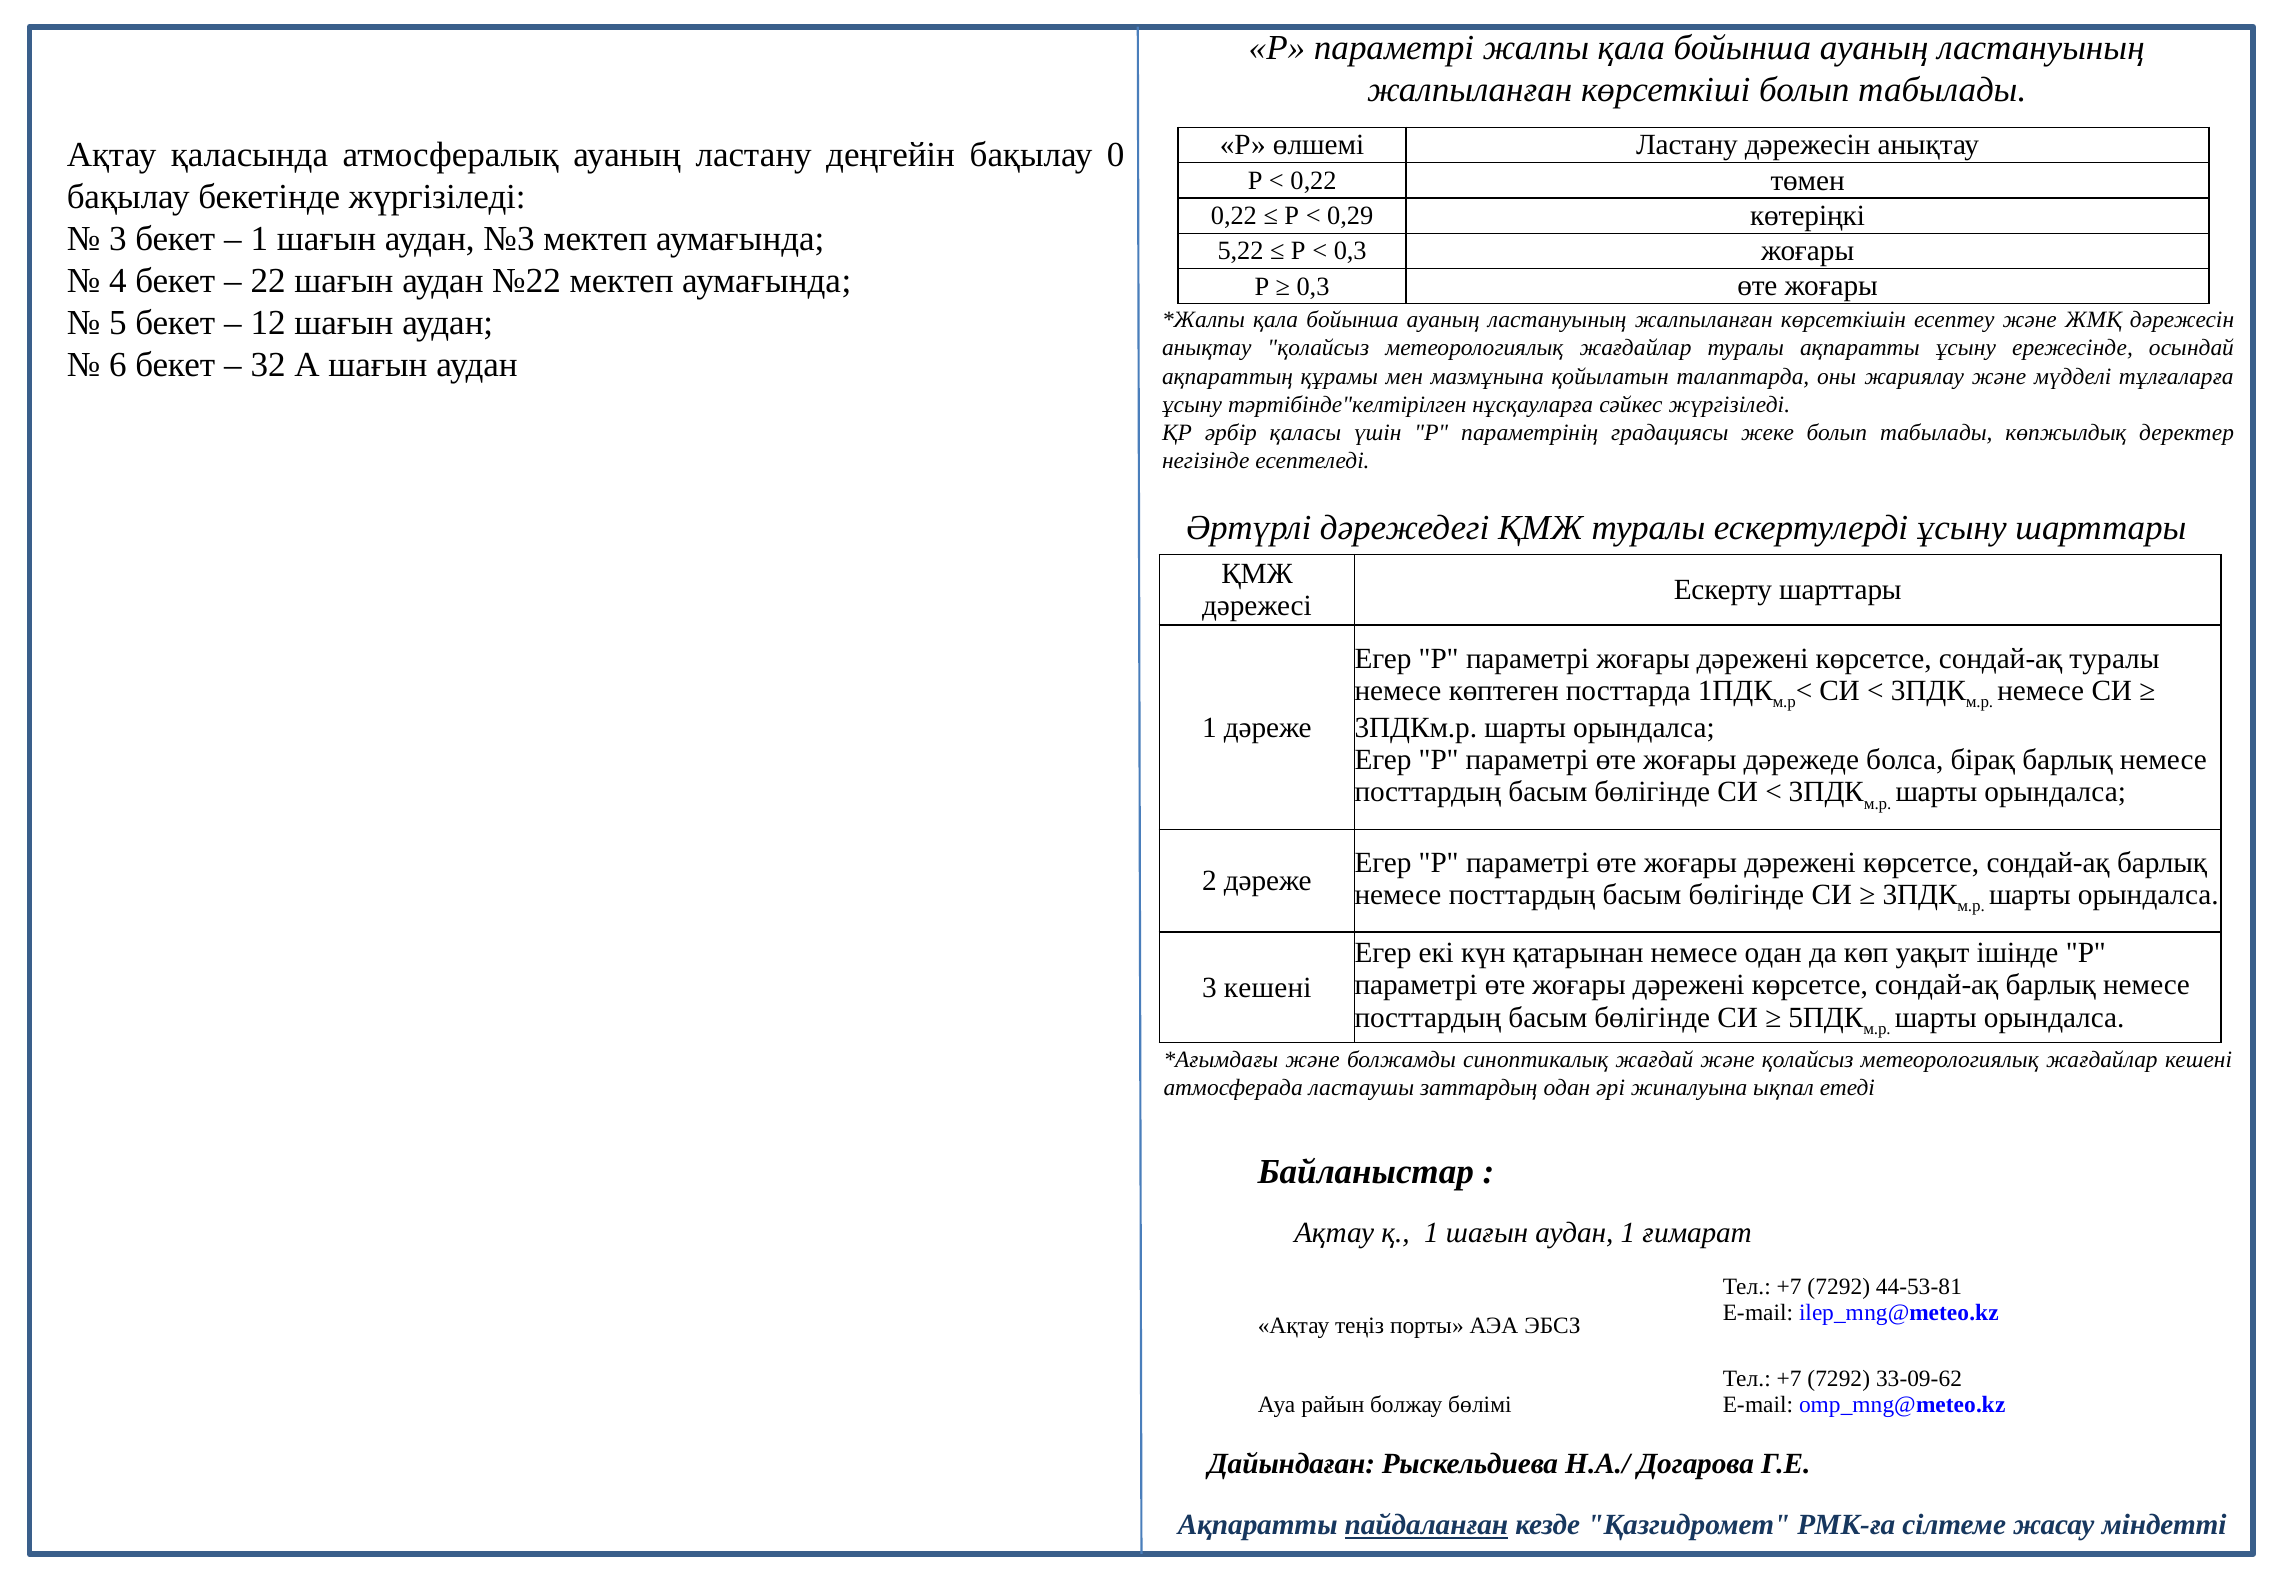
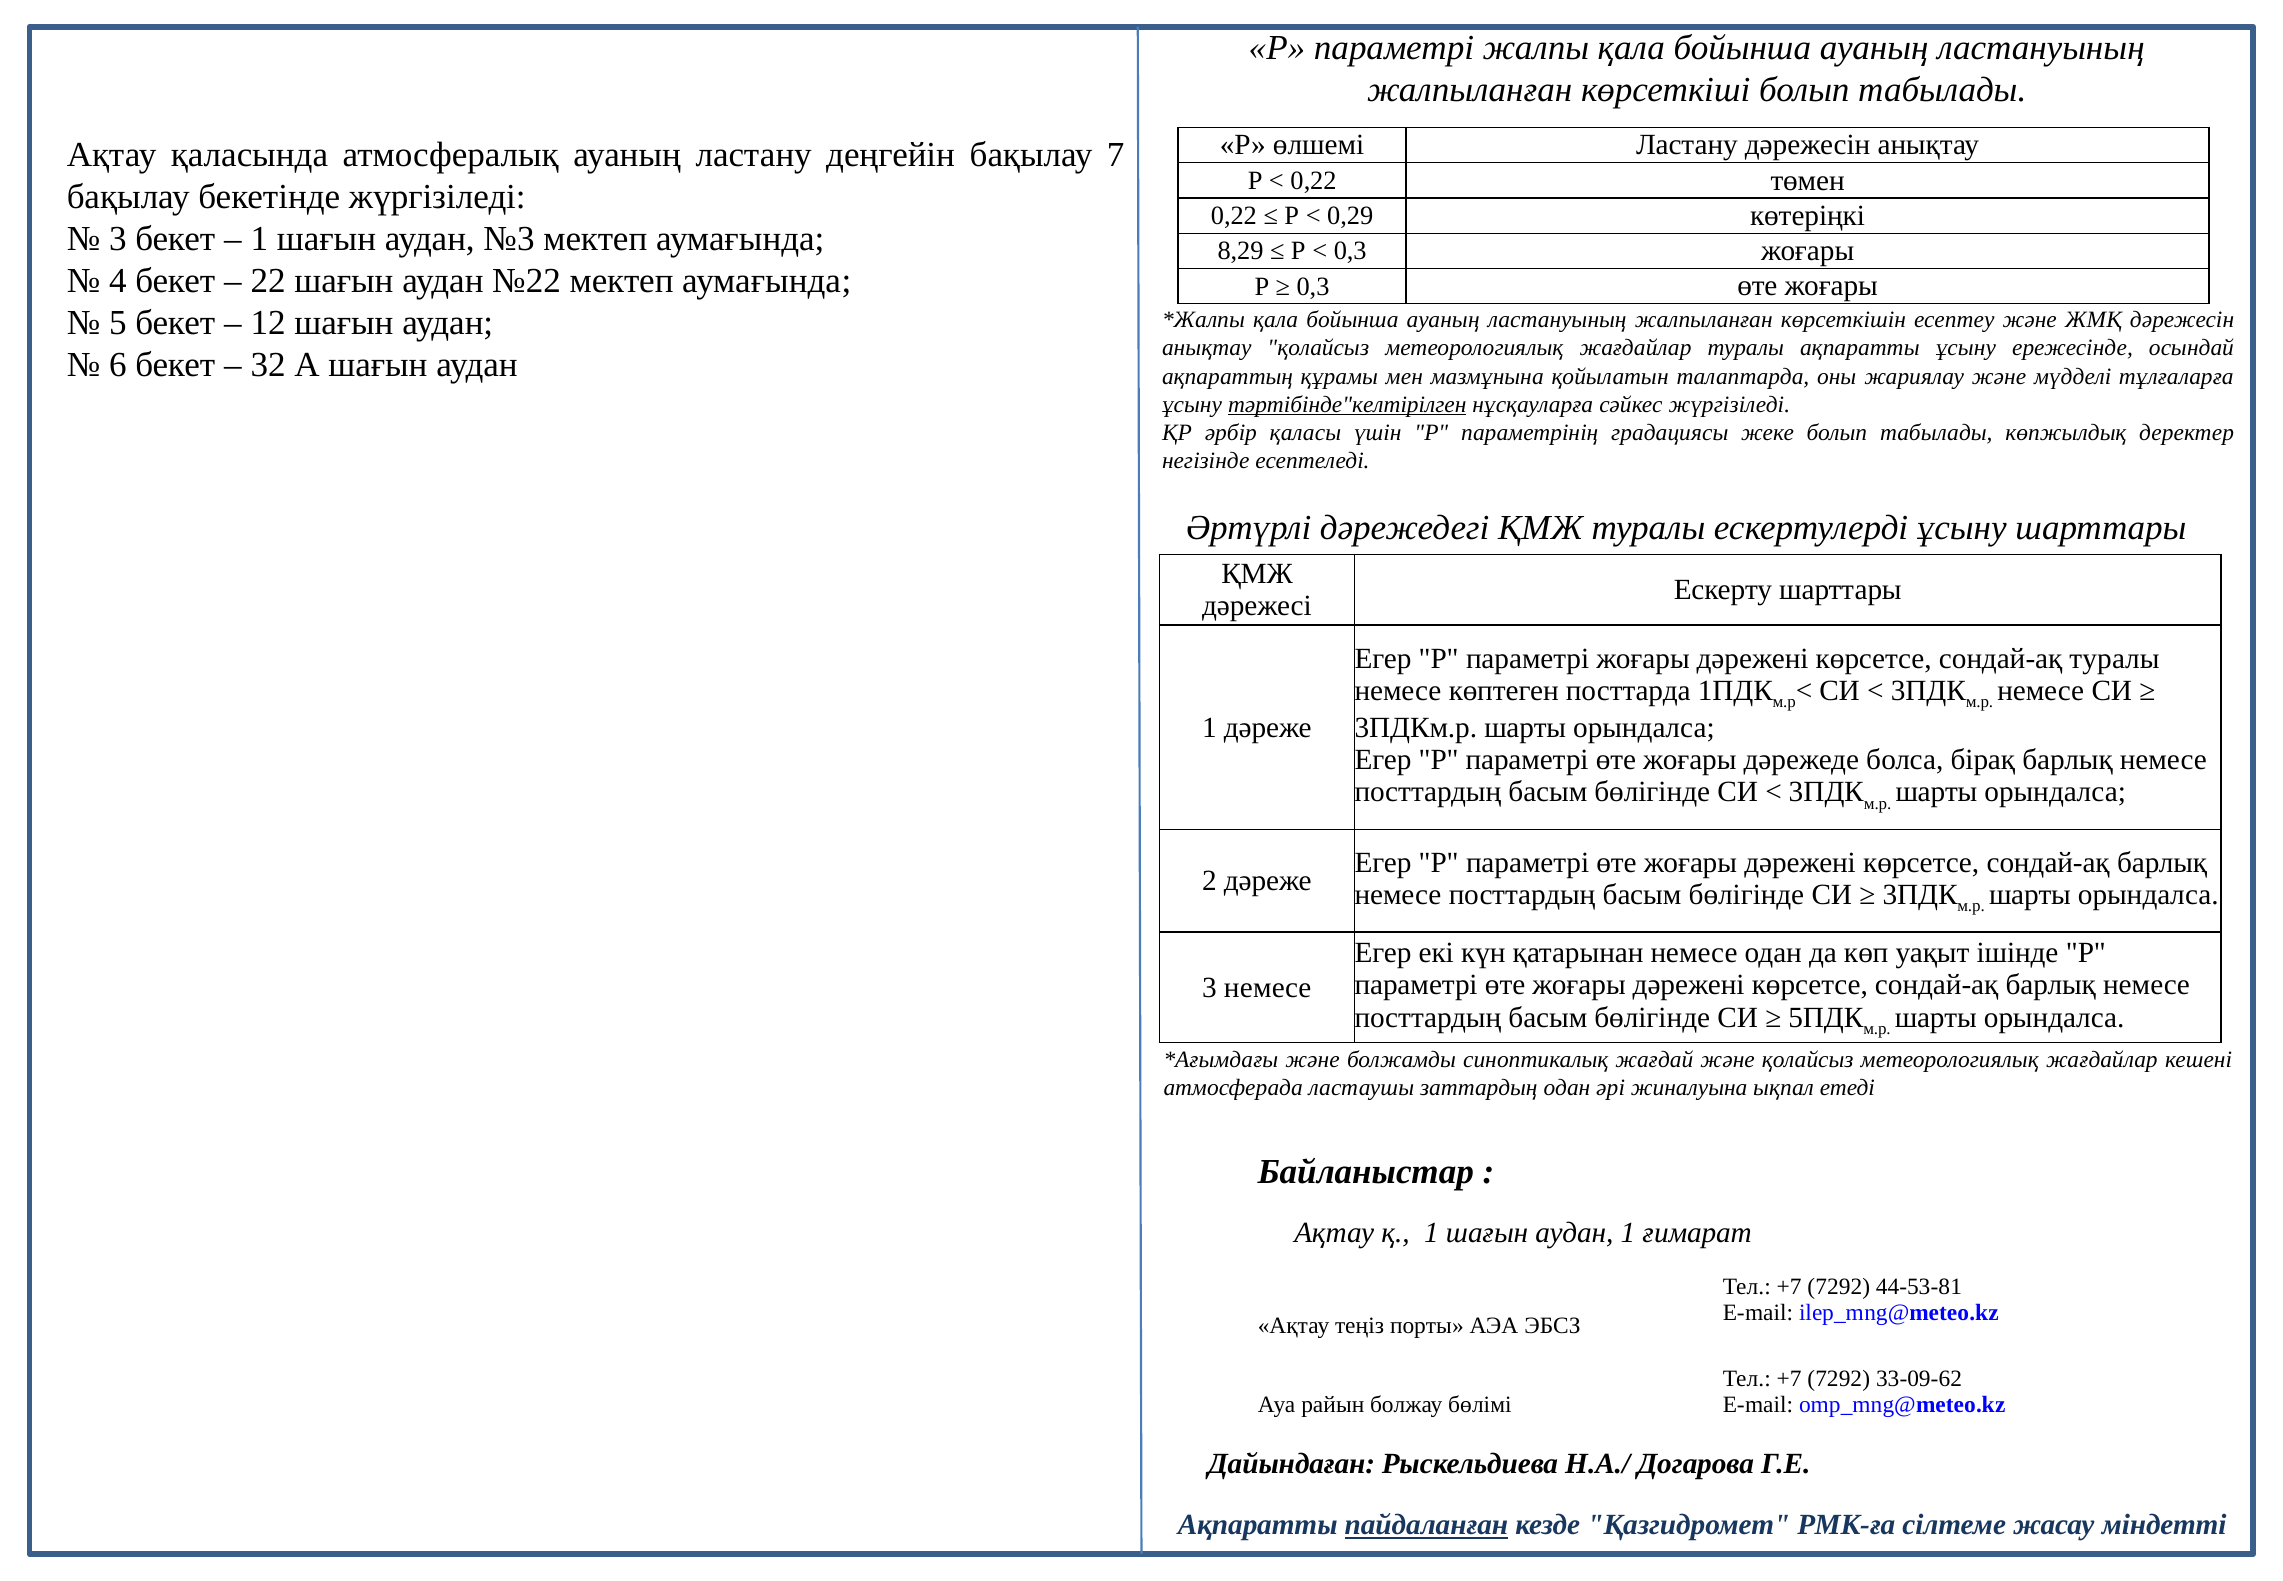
0: 0 -> 7 (1116, 155)
5,22: 5,22 -> 8,29 (1241, 251)
тәртібінде"келтірілген underline: none -> present (1347, 404)
3 кешені: кешені -> немесе (1268, 987)
